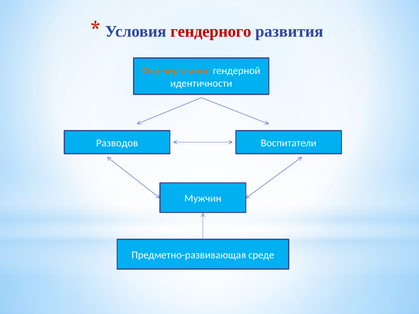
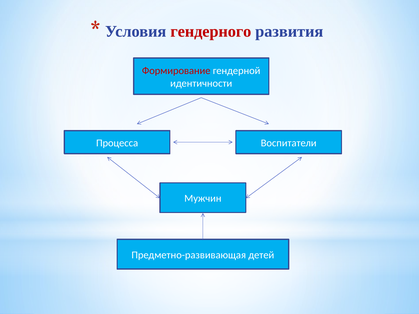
Формирование colour: orange -> red (176, 71)
Разводов: Разводов -> Процесса (117, 143)
среде: среде -> детей (261, 255)
